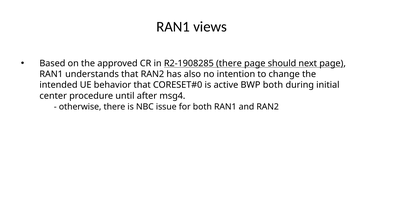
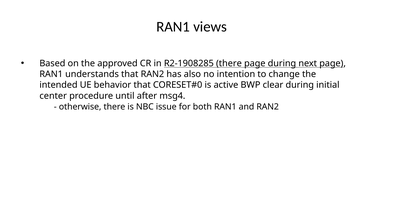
page should: should -> during (282, 63)
BWP both: both -> clear (273, 85)
